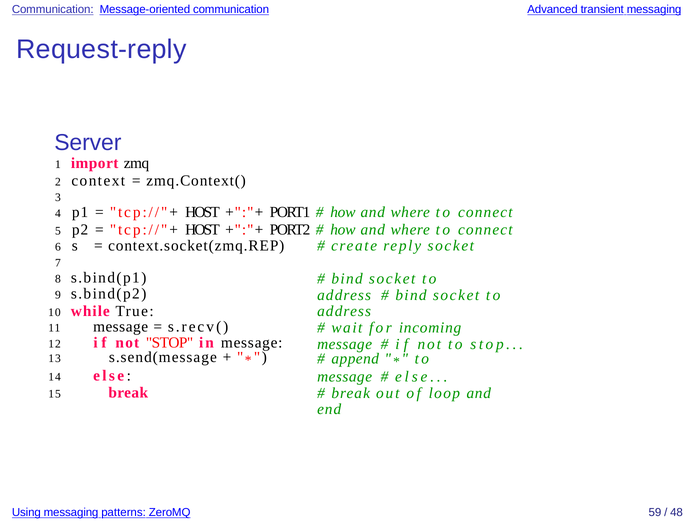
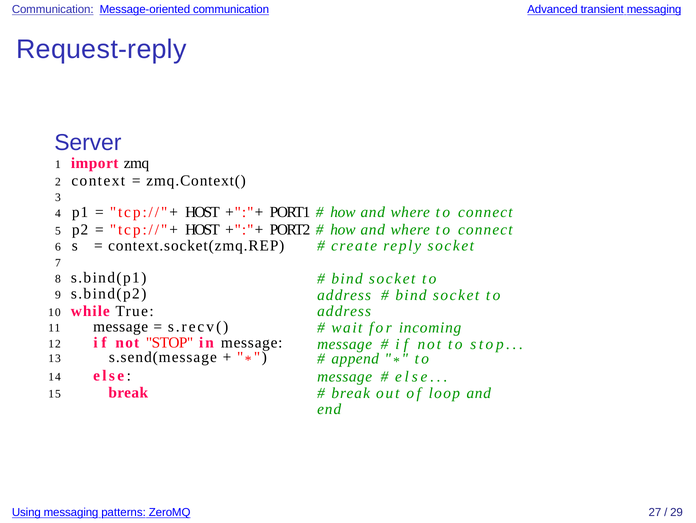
59: 59 -> 27 (655, 512)
48: 48 -> 29 (676, 512)
